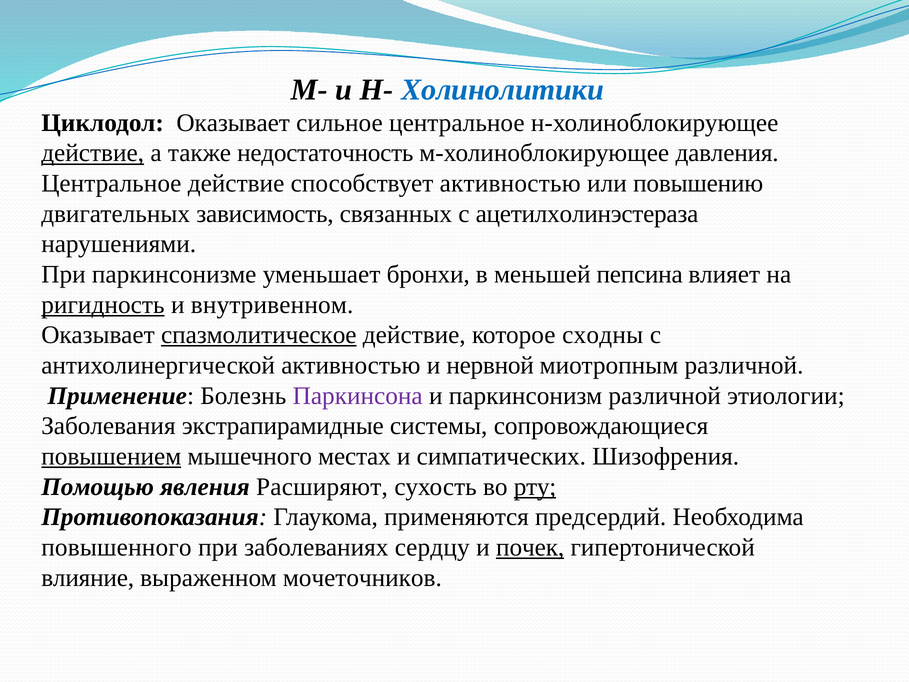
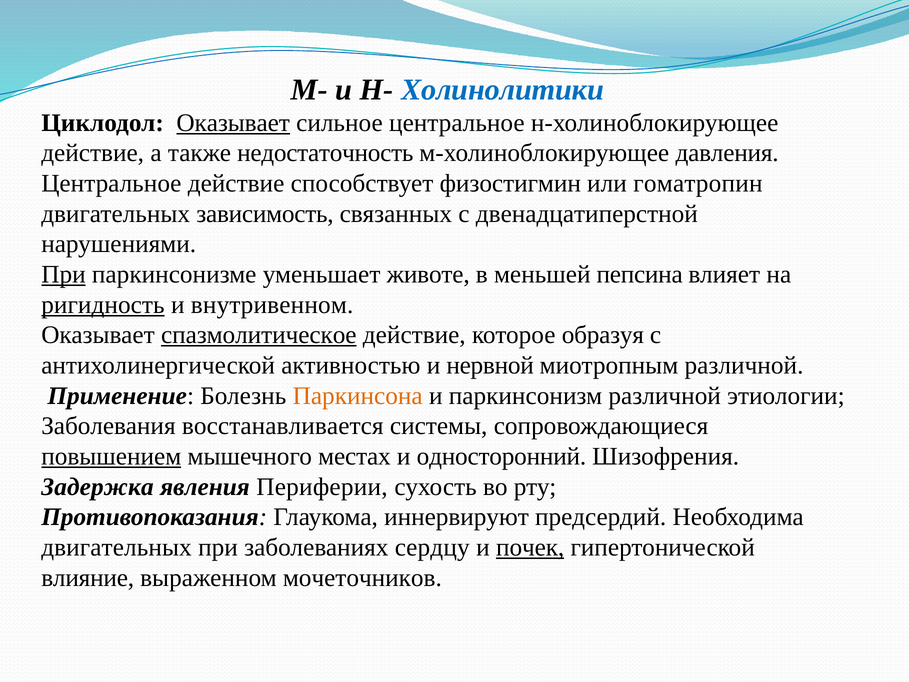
Оказывает underline: none -> present (233, 123)
действие underline: present -> none (93, 153)
способствует активностью: активностью -> физостигмин (510, 183)
повышению: повышению -> гоматропин (698, 183)
ацетилхолинэстераза: ацетилхолинэстераза -> двенадцатиперстной (587, 214)
При underline: none -> present (63, 274)
бронхи: бронхи -> животе (428, 274)
сходны: сходны -> образуя (603, 335)
Паркинсона colour: purple -> orange (358, 396)
экстрапирамидные: экстрапирамидные -> восстанавливается (283, 426)
симпатических: симпатических -> односторонний (501, 456)
Помощью: Помощью -> Задержка (97, 487)
Расширяют: Расширяют -> Периферии (322, 487)
рту underline: present -> none (535, 487)
применяются: применяются -> иннервируют (457, 517)
повышенного: повышенного -> двигательных (116, 547)
